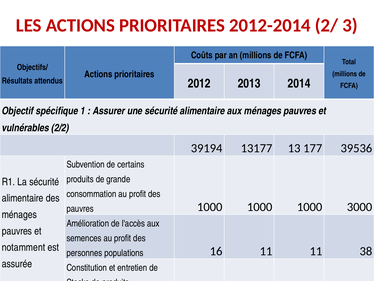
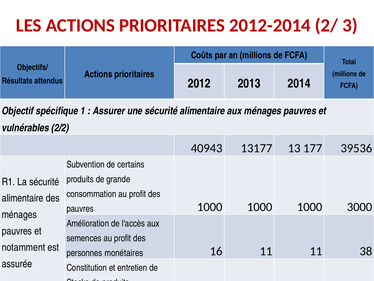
39194: 39194 -> 40943 (207, 148)
populations: populations -> monétaires (124, 253)
